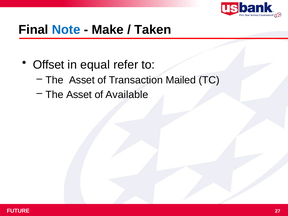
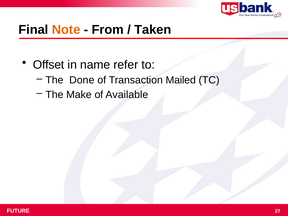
Note colour: blue -> orange (66, 30)
Make: Make -> From (108, 30)
equal: equal -> name (95, 65)
Asset: Asset -> Done (82, 80)
Asset: Asset -> Make (79, 95)
